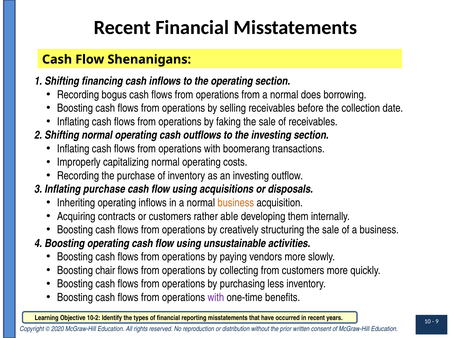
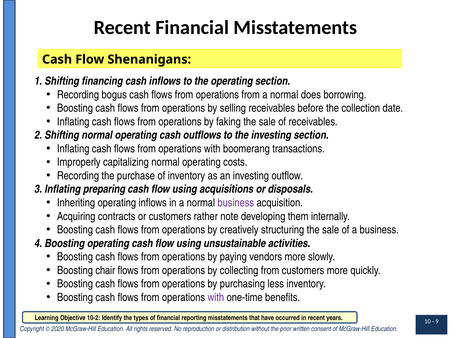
Inflating purchase: purchase -> preparing (104, 189)
business colour: orange -> purple (236, 203)
able: able -> note (229, 216)
